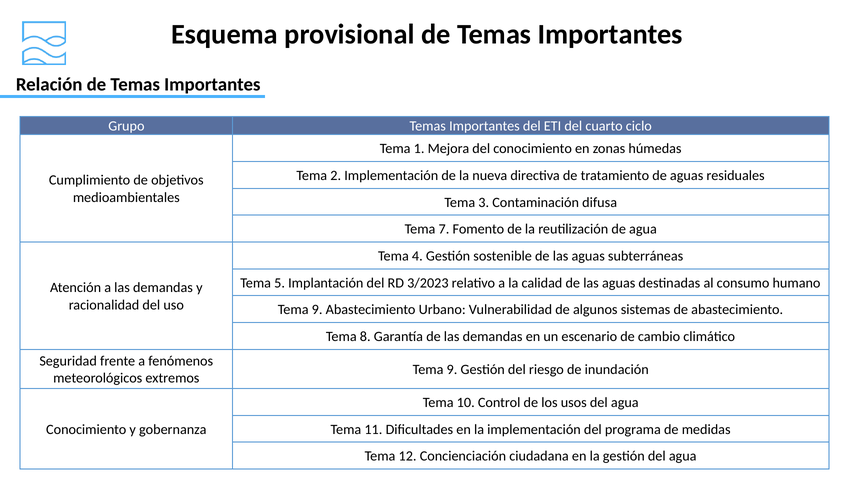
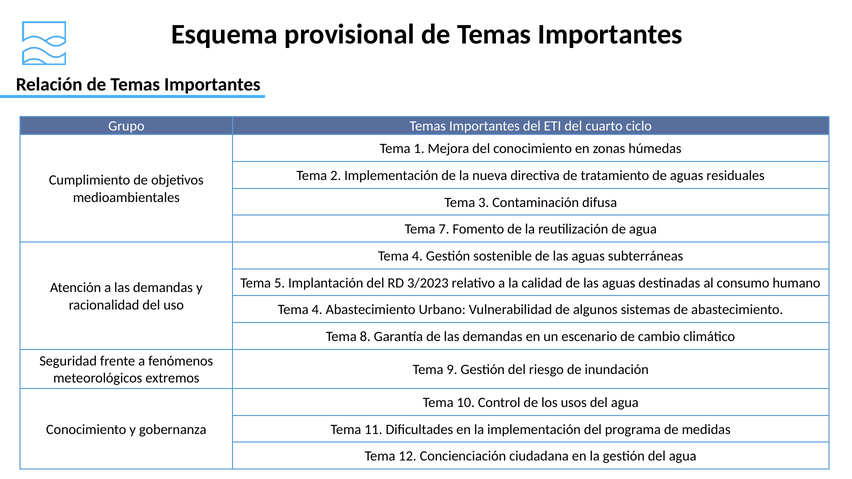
9: 9 -> 4 (317, 310)
